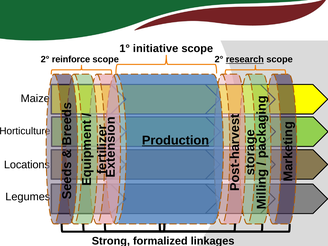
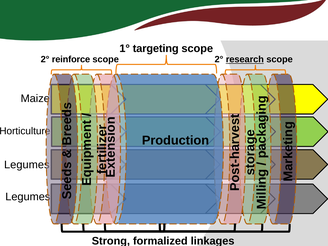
initiative: initiative -> targeting (156, 49)
Production underline: present -> none (175, 140)
Locations: Locations -> Legumes (27, 165)
